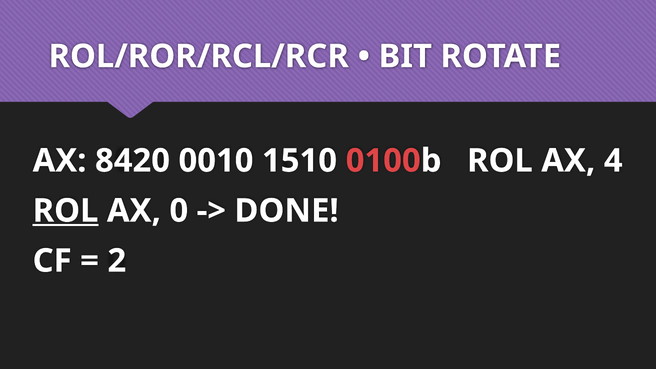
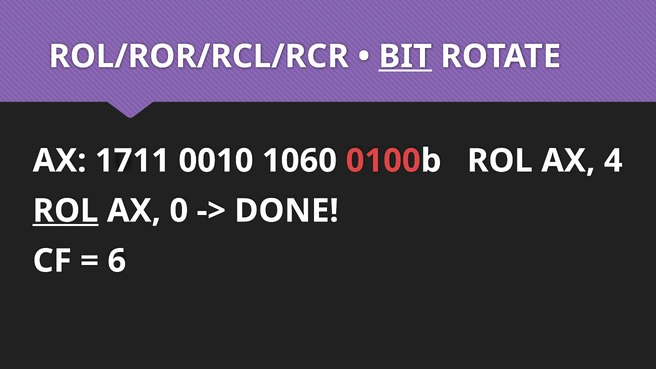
BIT underline: none -> present (405, 56)
8420: 8420 -> 1711 (132, 161)
1510: 1510 -> 1060 (299, 161)
2: 2 -> 6 (117, 261)
